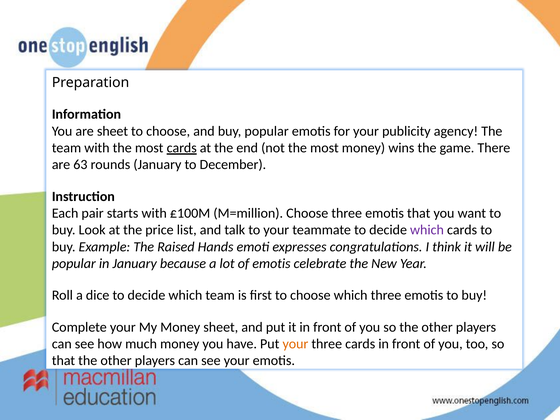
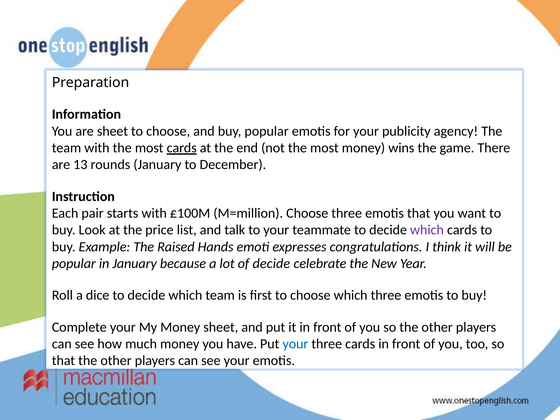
63: 63 -> 13 (80, 165)
of emotis: emotis -> decide (271, 264)
your colour: orange -> blue (295, 344)
